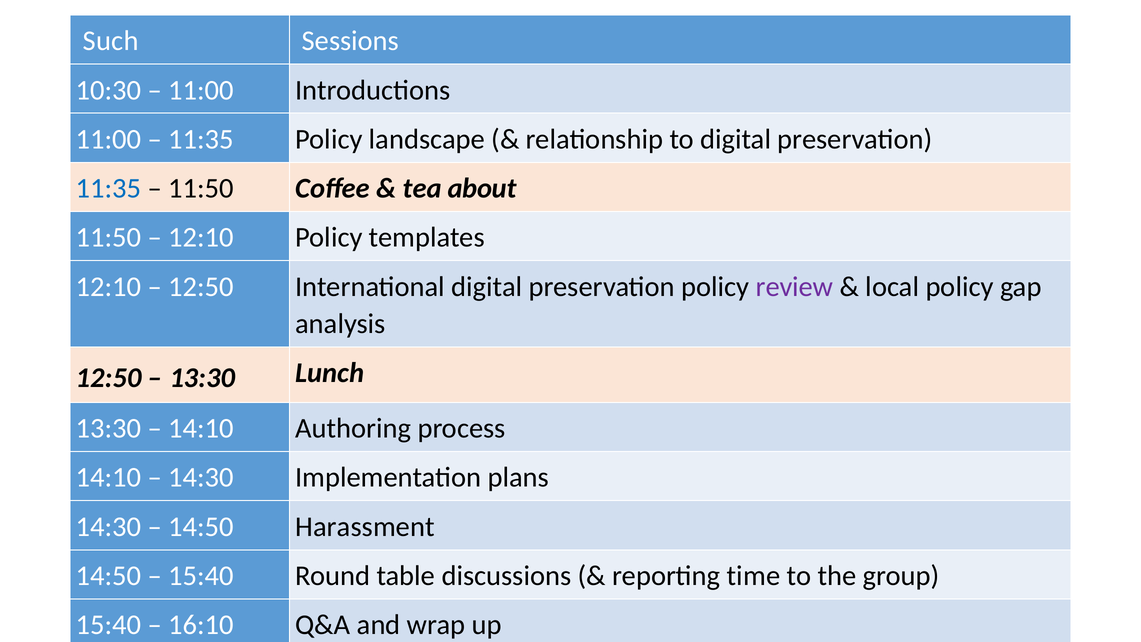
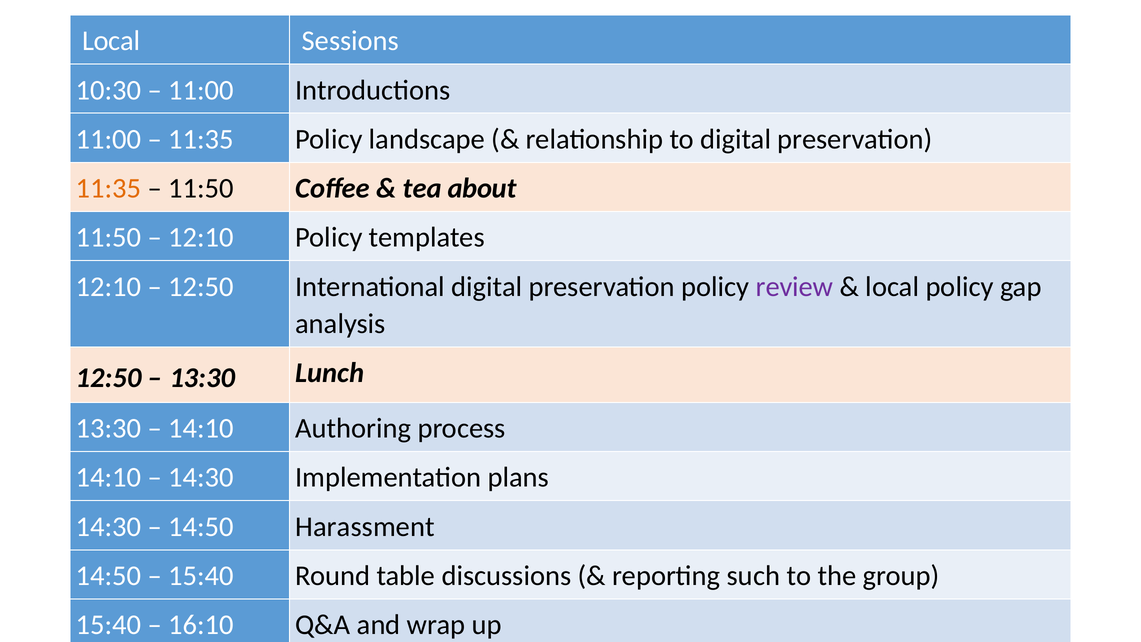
Such: Such -> Local (111, 41)
11:35 colour: blue -> orange (109, 188)
time: time -> such (753, 576)
